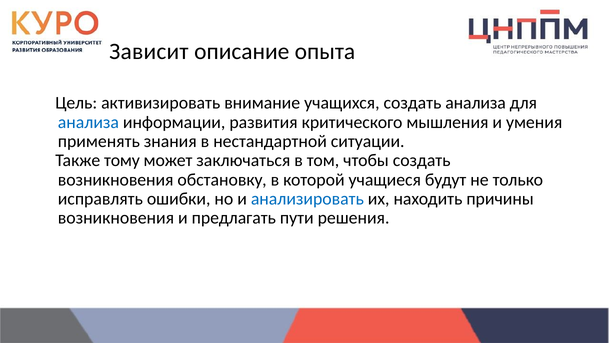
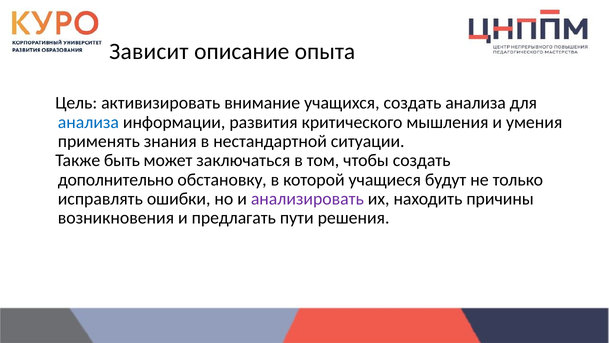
тому: тому -> быть (122, 160)
возникновения: возникновения -> дополнительно (116, 180)
анализировать colour: blue -> purple (307, 199)
